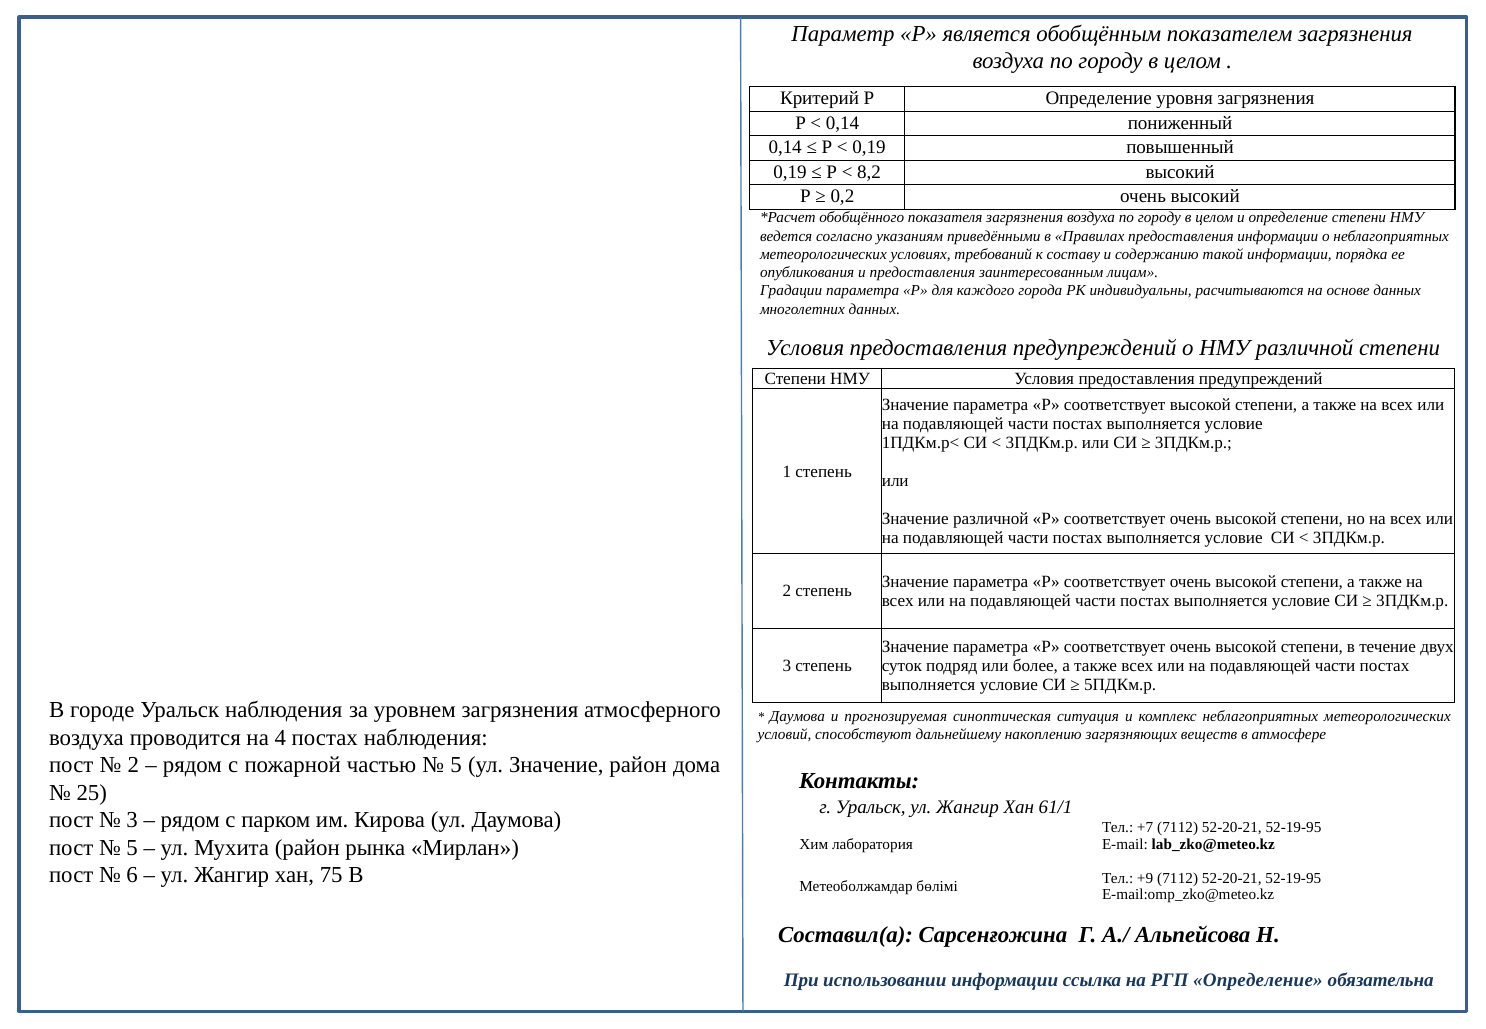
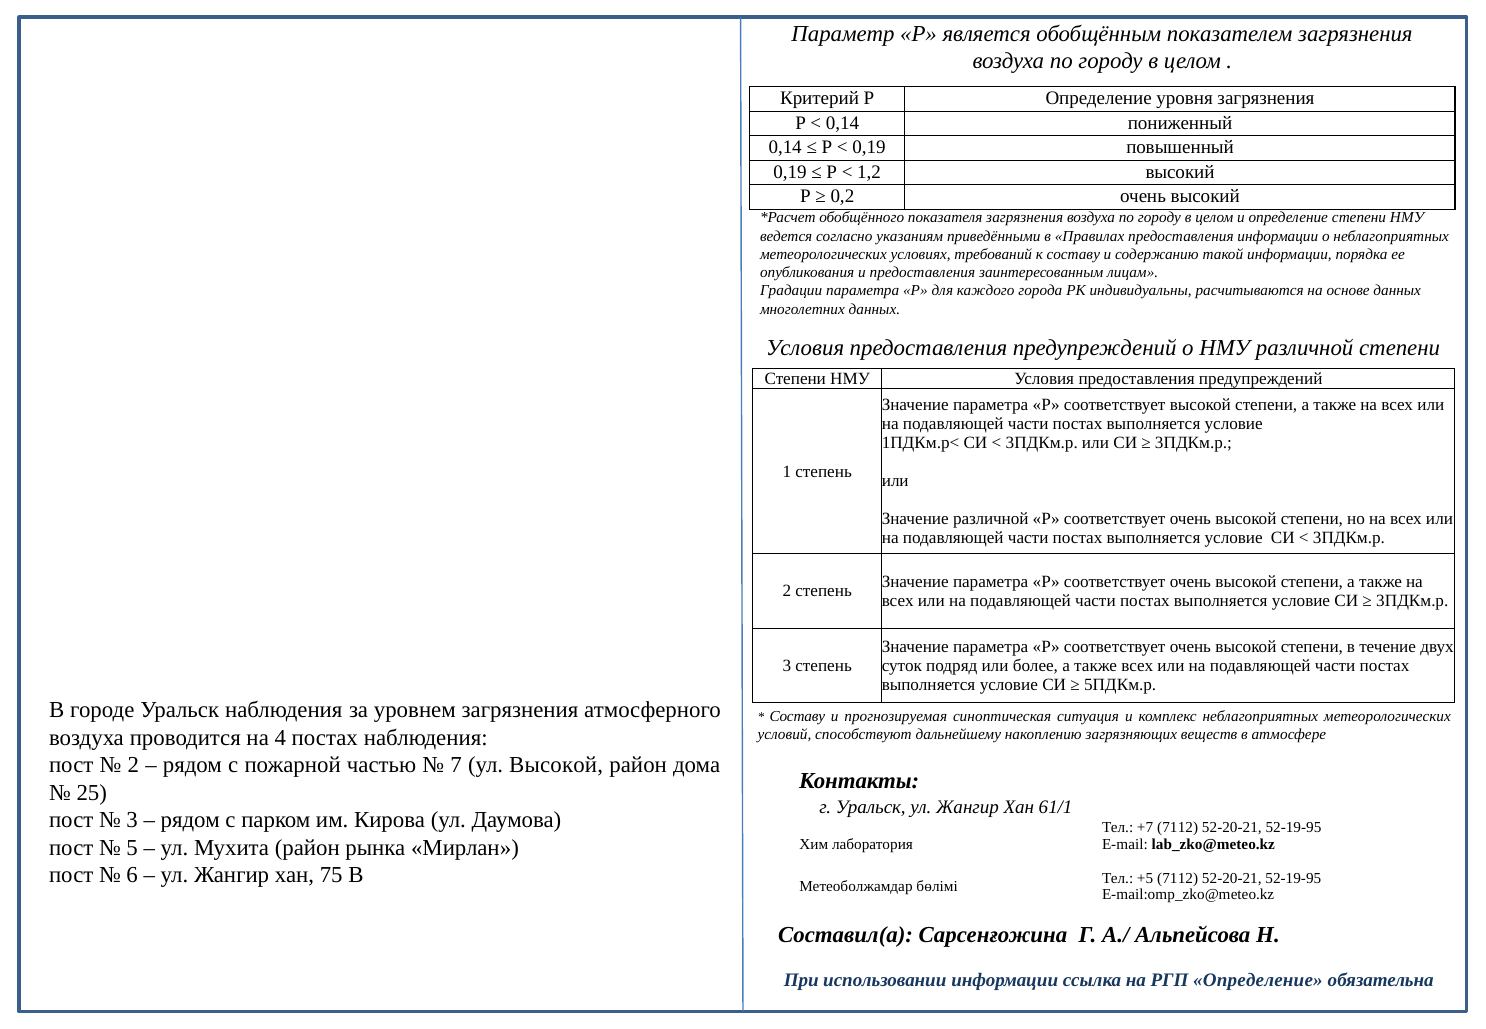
8,2: 8,2 -> 1,2 (869, 172)
Даумова: Даумова -> Составу (797, 716)
5: 5 -> 7 (456, 765)
ул Значение: Значение -> Высокой (556, 765)
+9: +9 -> +5 (1145, 878)
